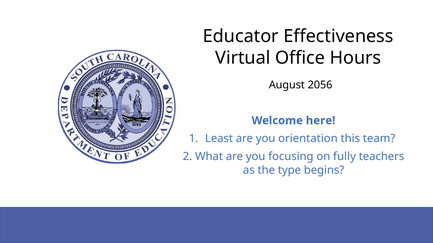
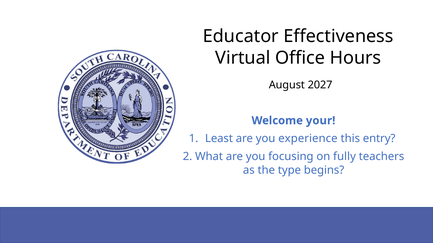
2056: 2056 -> 2027 (320, 85)
here: here -> your (321, 121)
orientation: orientation -> experience (308, 139)
team: team -> entry (379, 139)
